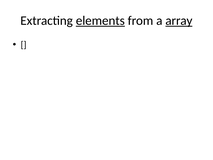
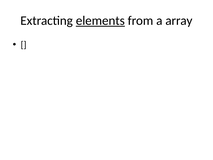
array underline: present -> none (179, 21)
